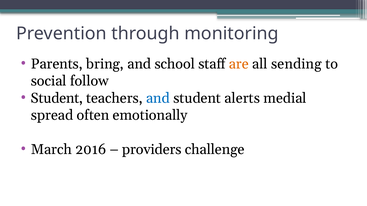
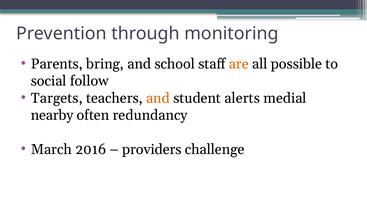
sending: sending -> possible (296, 64)
Student: Student -> Targets (57, 98)
and colour: blue -> orange (158, 98)
spread: spread -> nearby (52, 115)
emotionally: emotionally -> redundancy (150, 115)
